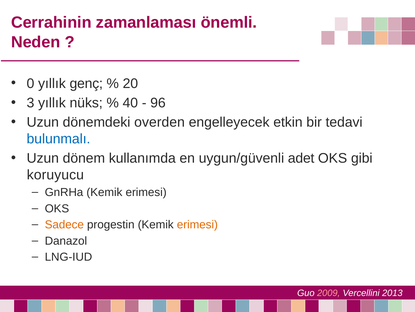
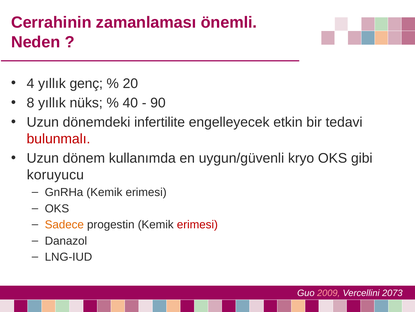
0: 0 -> 4 (30, 83)
3: 3 -> 8 (30, 103)
96: 96 -> 90 (158, 103)
overden: overden -> infertilite (160, 122)
bulunmalı colour: blue -> red (59, 139)
adet: adet -> kryo (301, 158)
erimesi colour: orange -> red (197, 224)
2013: 2013 -> 2073 (392, 292)
